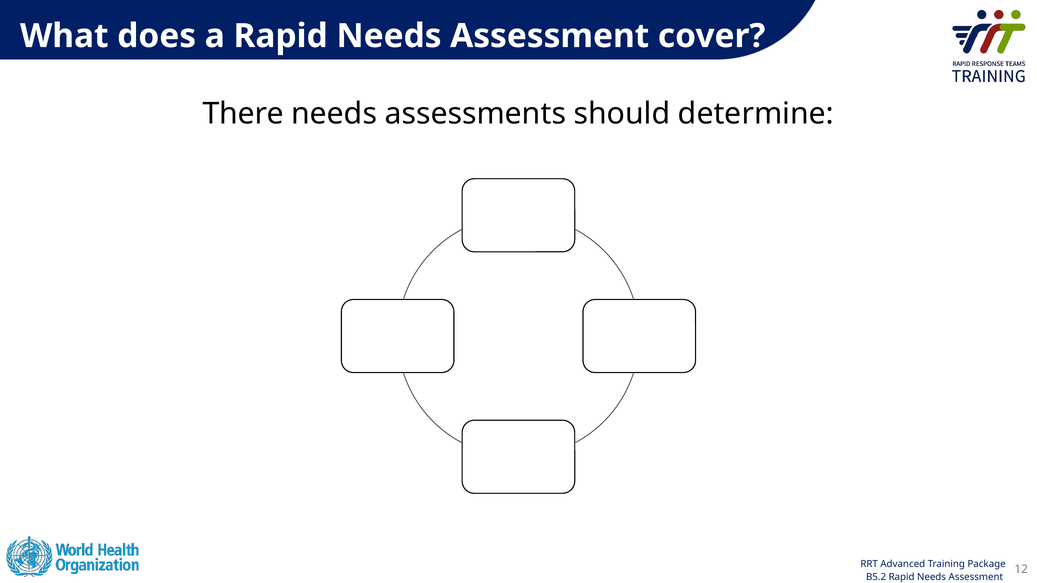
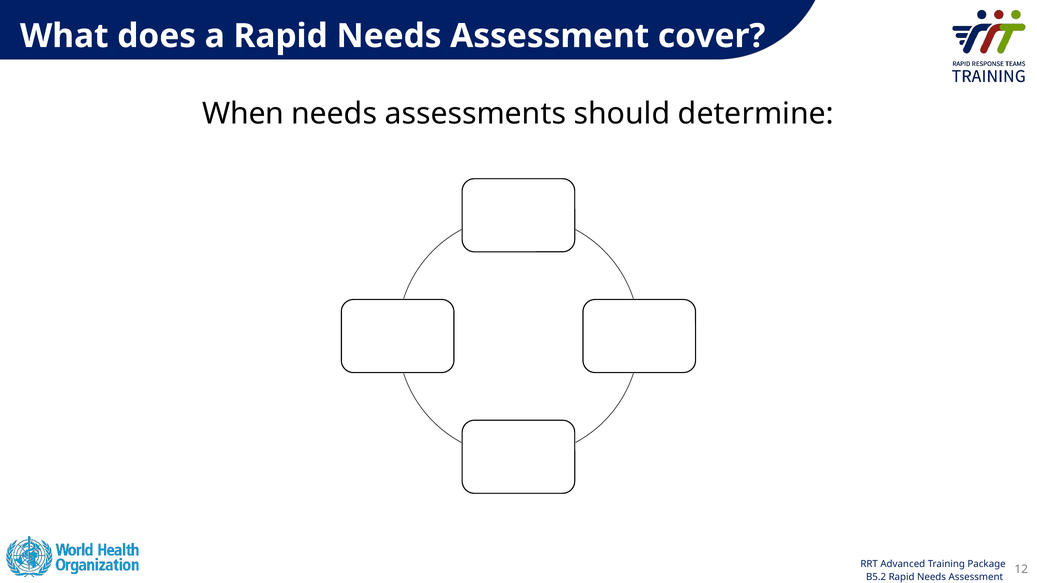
There: There -> When (243, 114)
